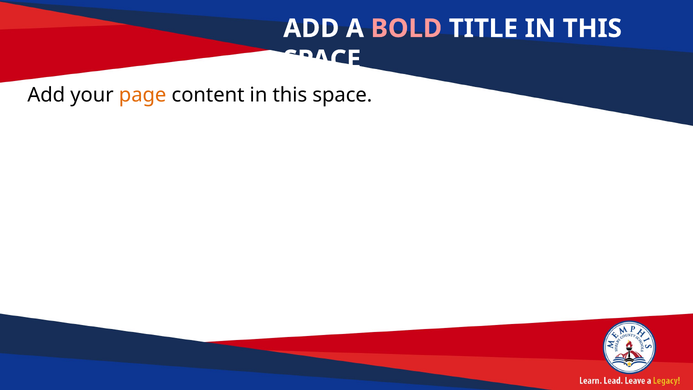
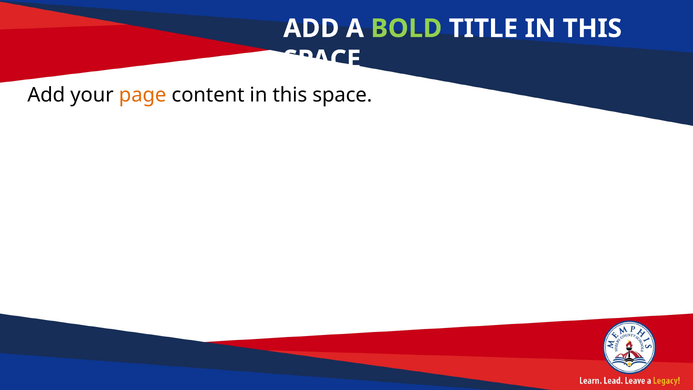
BOLD colour: pink -> light green (406, 28)
